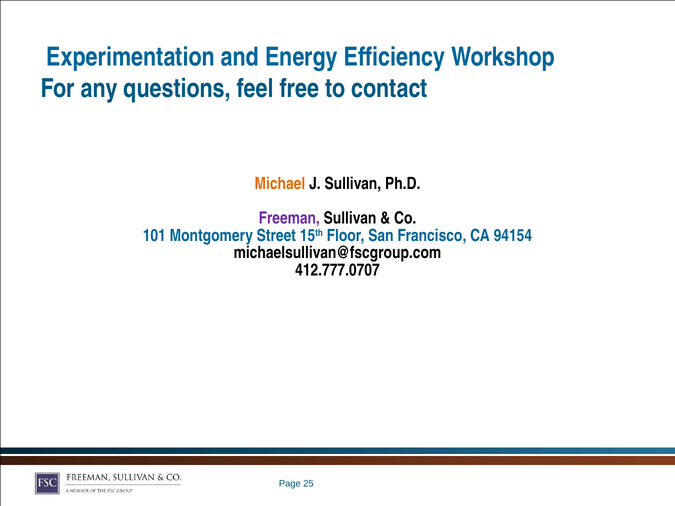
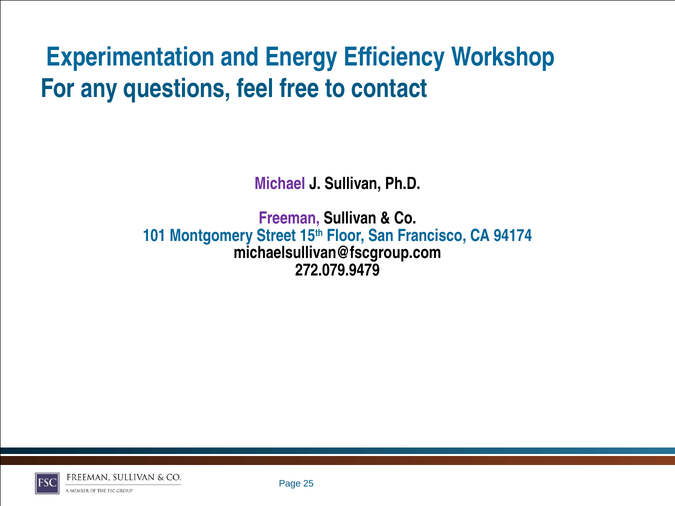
Michael colour: orange -> purple (280, 184)
94154: 94154 -> 94174 (513, 236)
412.777.0707: 412.777.0707 -> 272.079.9479 (337, 270)
